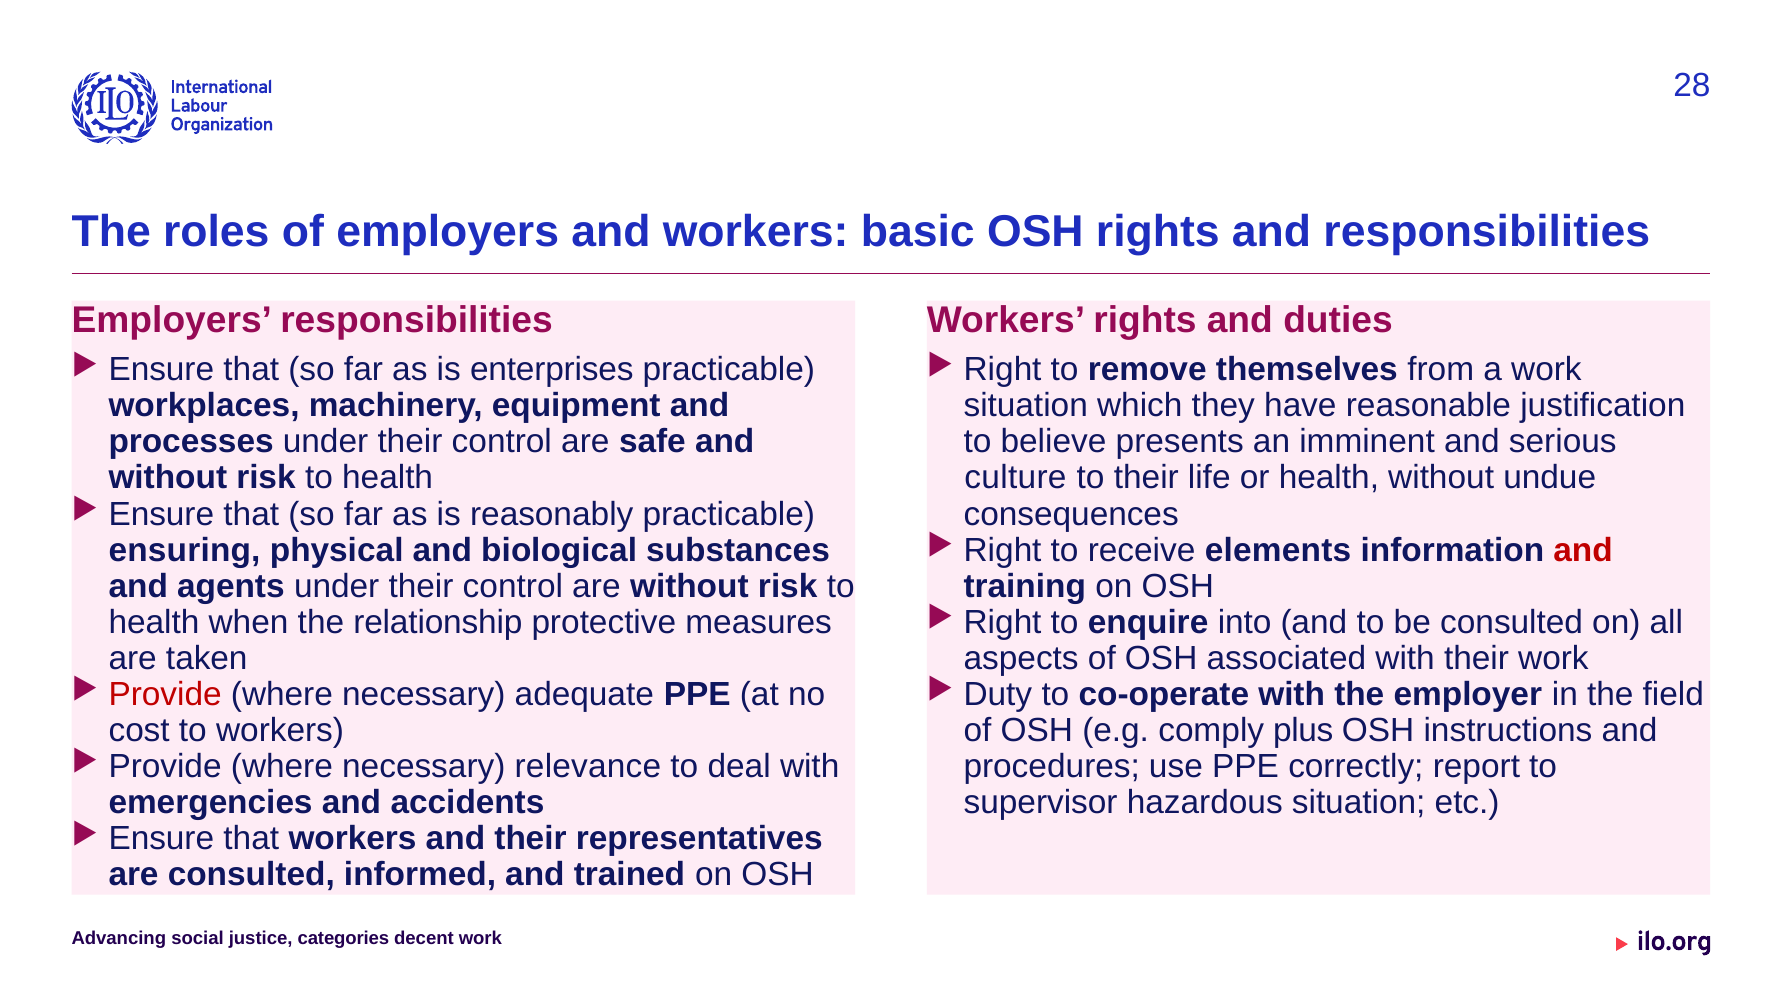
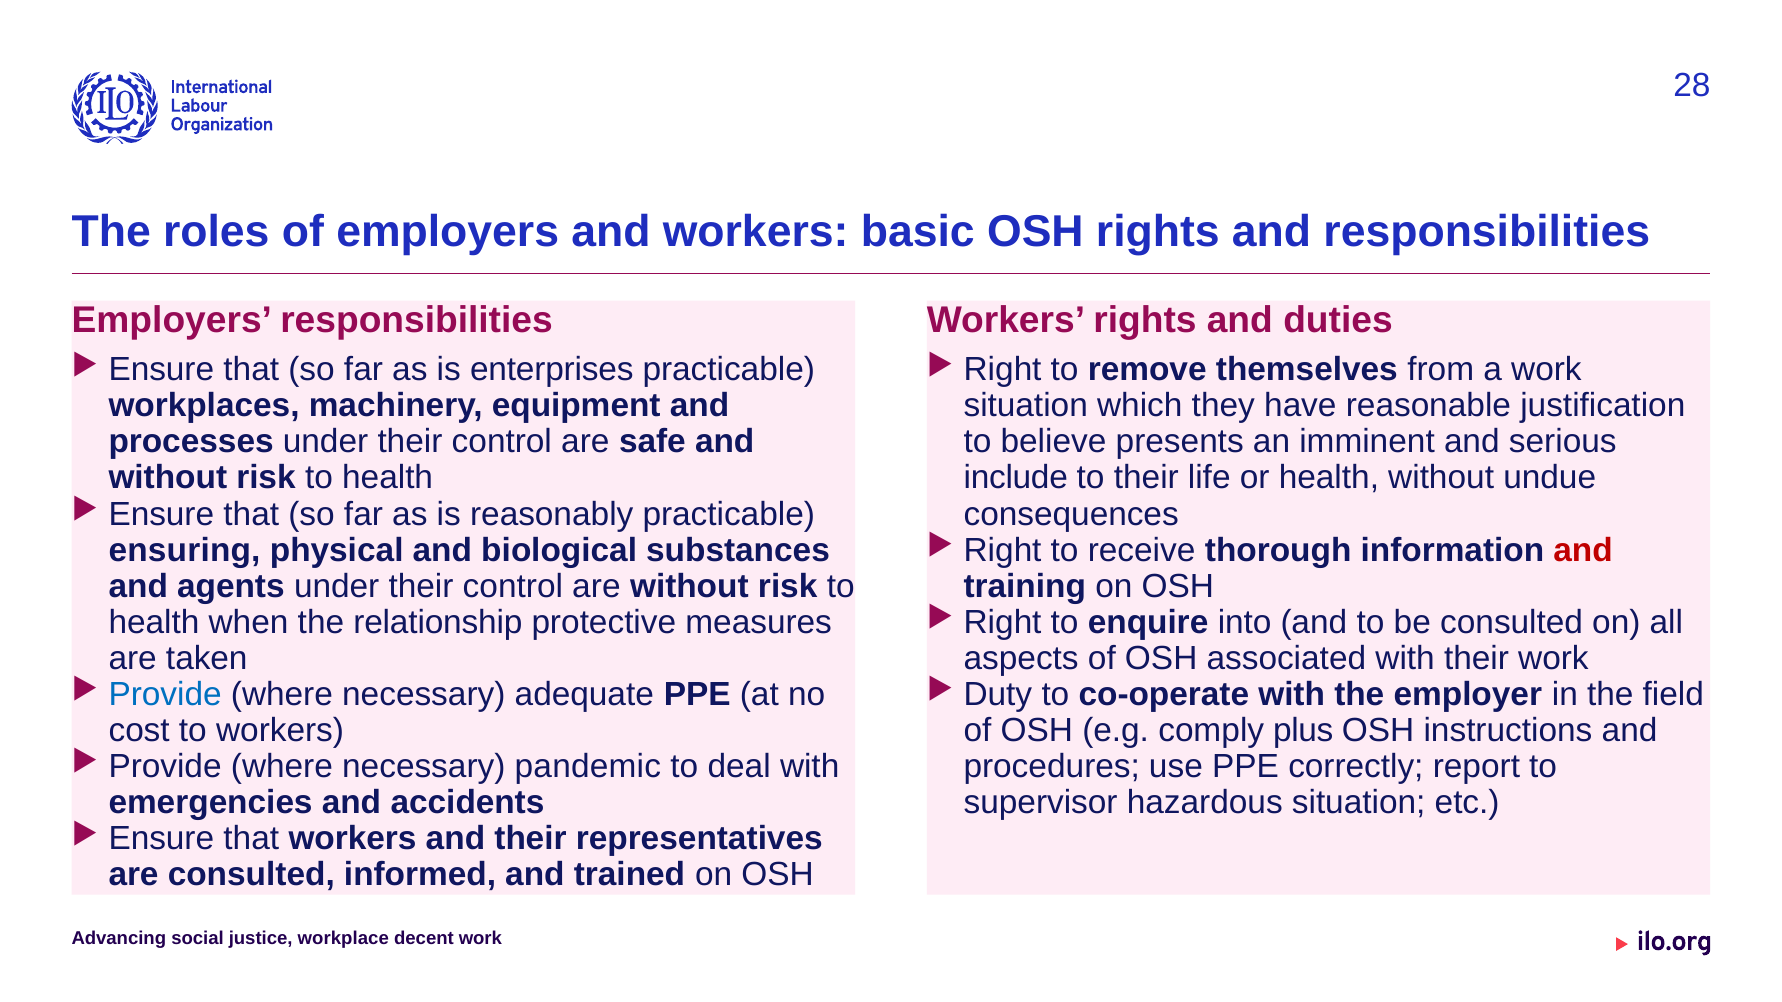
culture: culture -> include (1016, 478)
elements: elements -> thorough (1278, 550)
Provide colour: red -> blue (165, 695)
relevance: relevance -> pandemic (588, 767)
categories: categories -> workplace (343, 939)
